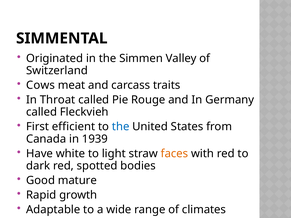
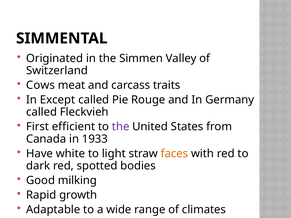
Throat: Throat -> Except (58, 100)
the colour: blue -> purple (121, 127)
1939: 1939 -> 1933 (95, 139)
mature: mature -> milking (77, 181)
